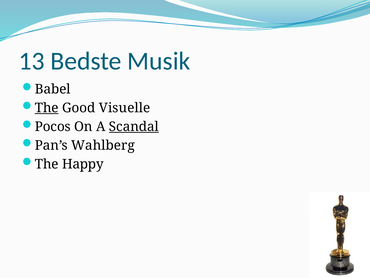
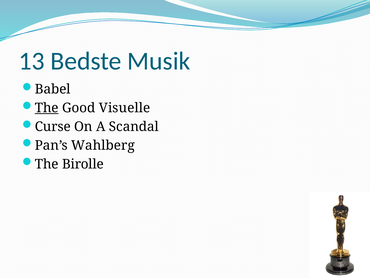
Pocos: Pocos -> Curse (53, 126)
Scandal underline: present -> none (134, 126)
Happy: Happy -> Birolle (83, 164)
